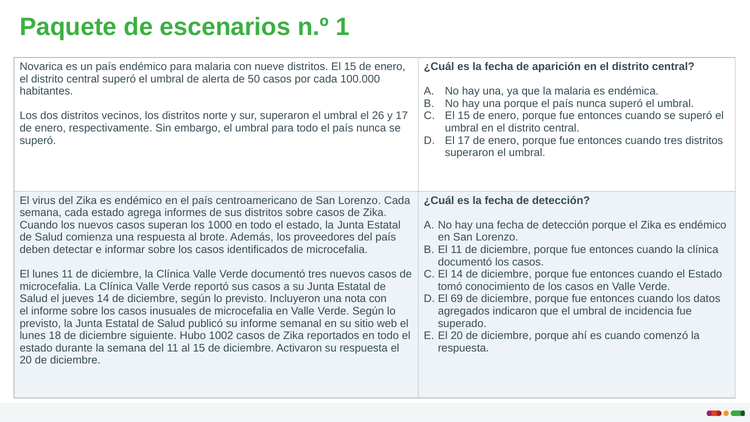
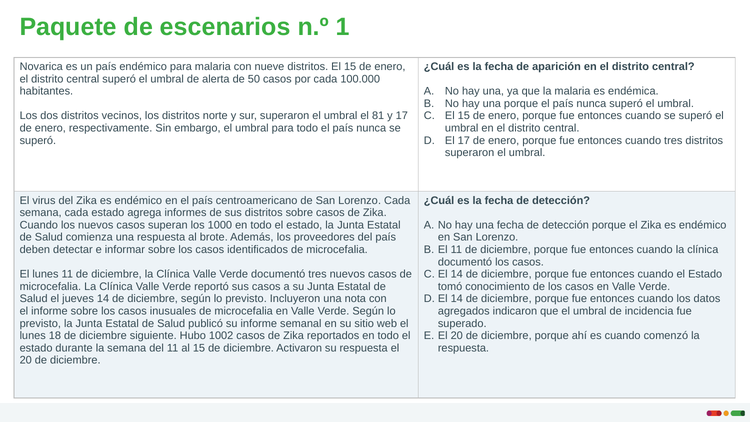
26: 26 -> 81 (378, 116)
69: 69 -> 14 (457, 299)
